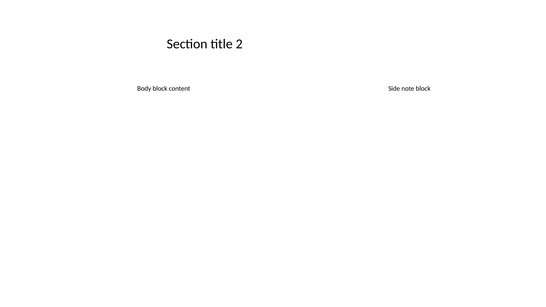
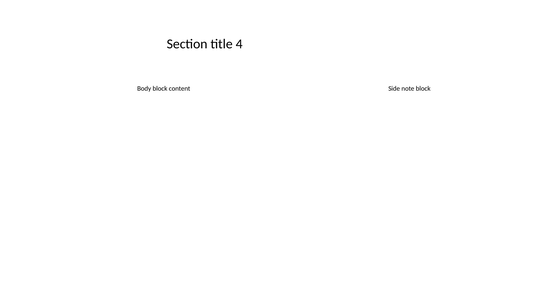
2: 2 -> 4 (239, 44)
